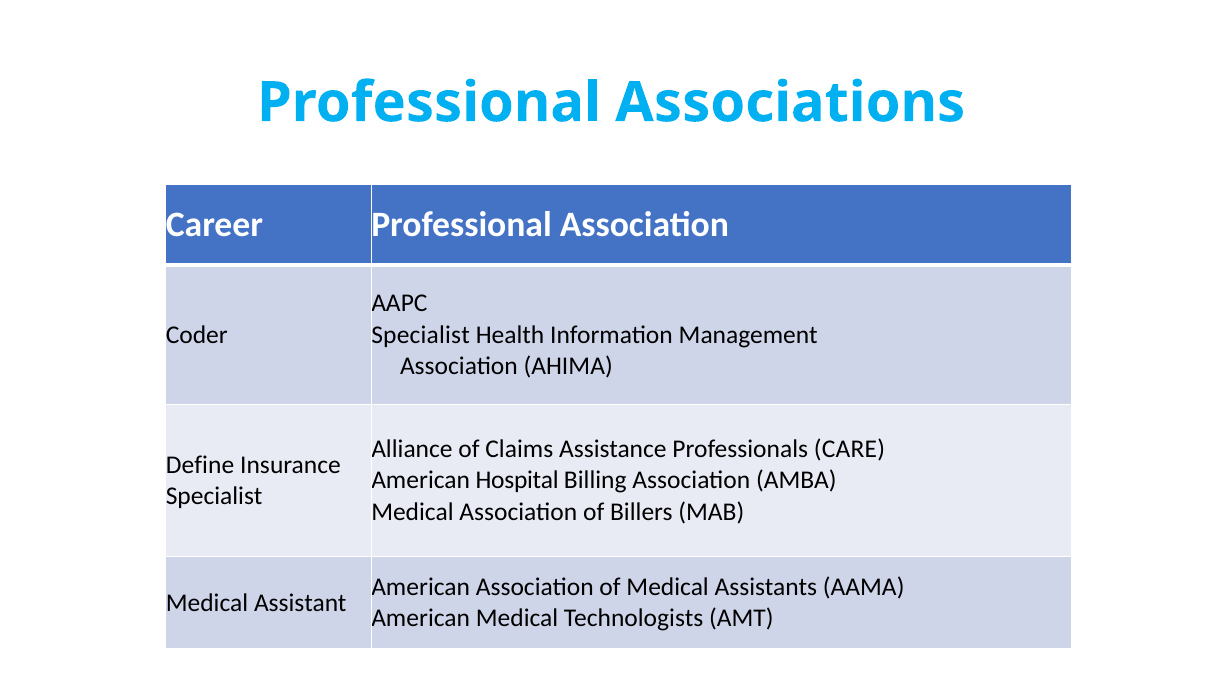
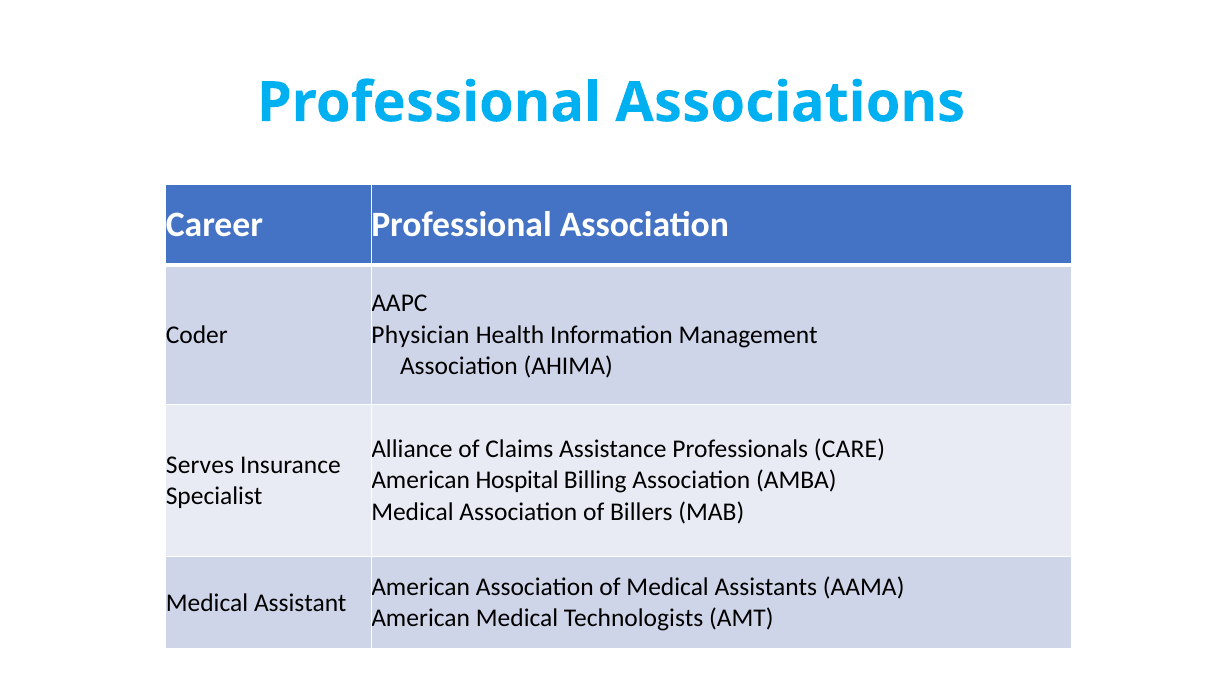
Specialist: Specialist -> Physician (421, 335)
Define: Define -> Serves (200, 465)
